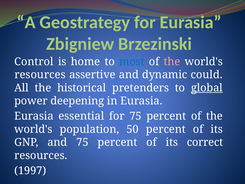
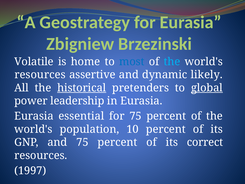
Control: Control -> Volatile (34, 62)
the colour: pink -> light blue (172, 62)
could: could -> likely (207, 75)
historical underline: none -> present (82, 88)
deepening: deepening -> leadership (77, 101)
50: 50 -> 10 (133, 129)
